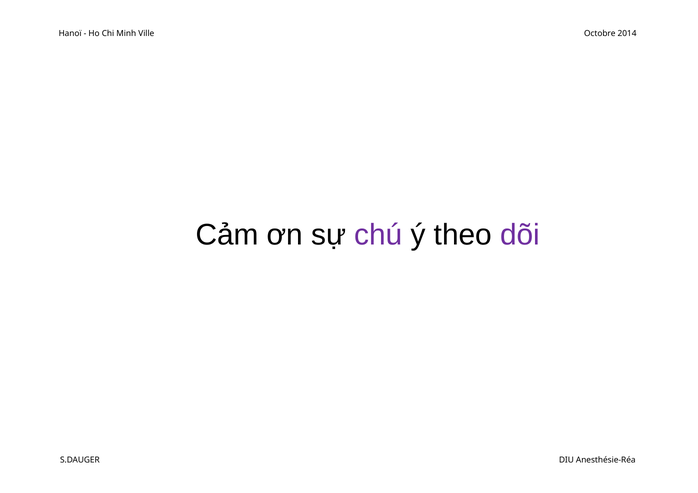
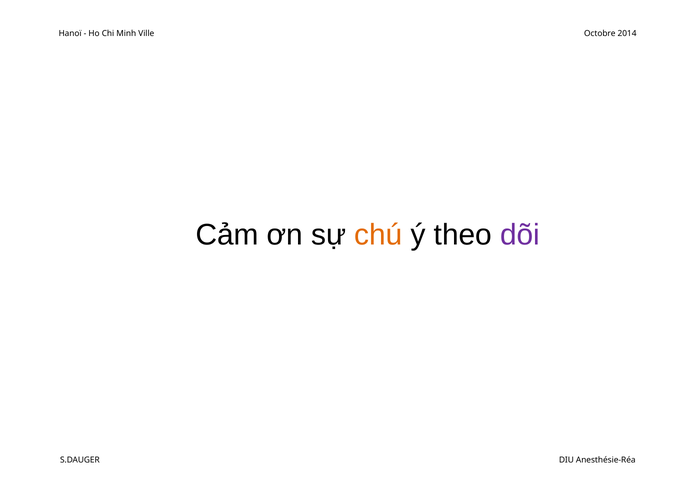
chú colour: purple -> orange (378, 235)
